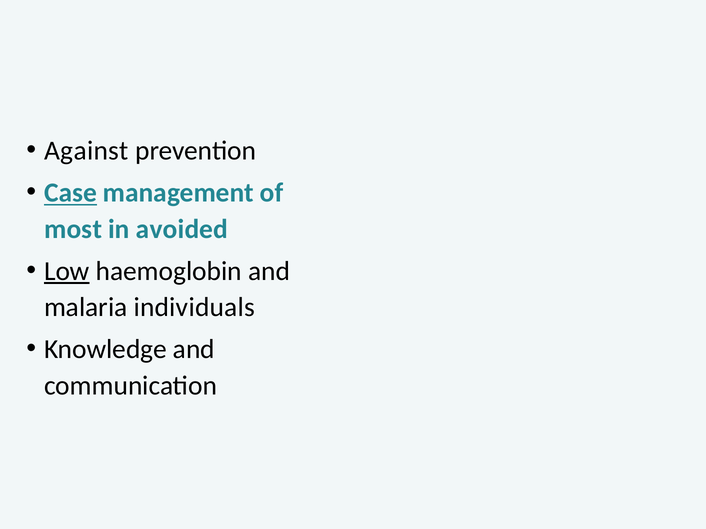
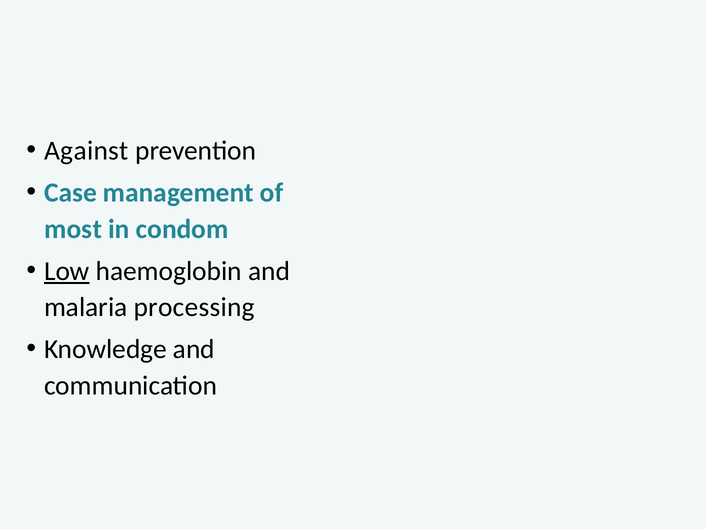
Case underline: present -> none (70, 193)
avoided: avoided -> condom (182, 229)
individuals: individuals -> processing (194, 308)
